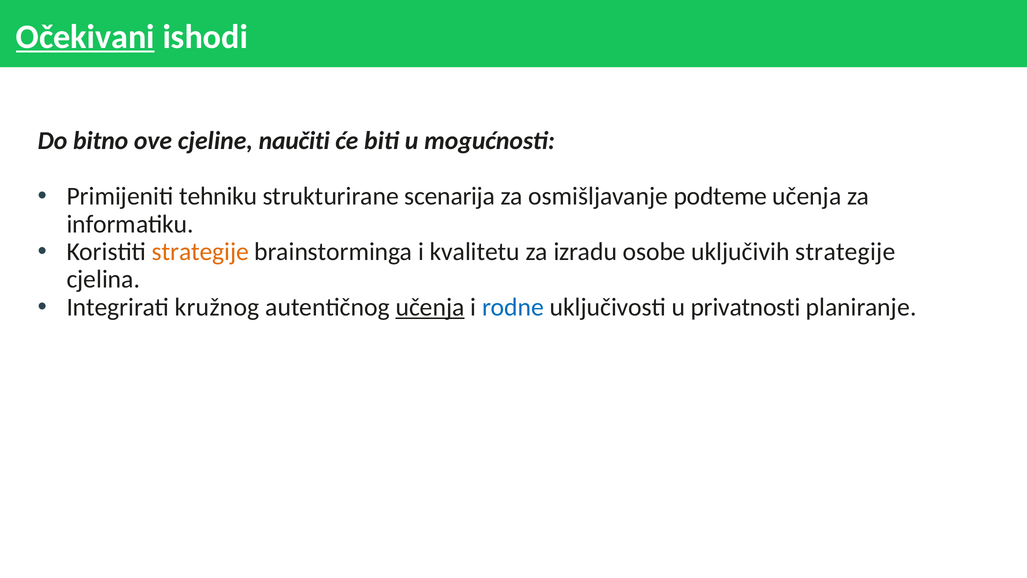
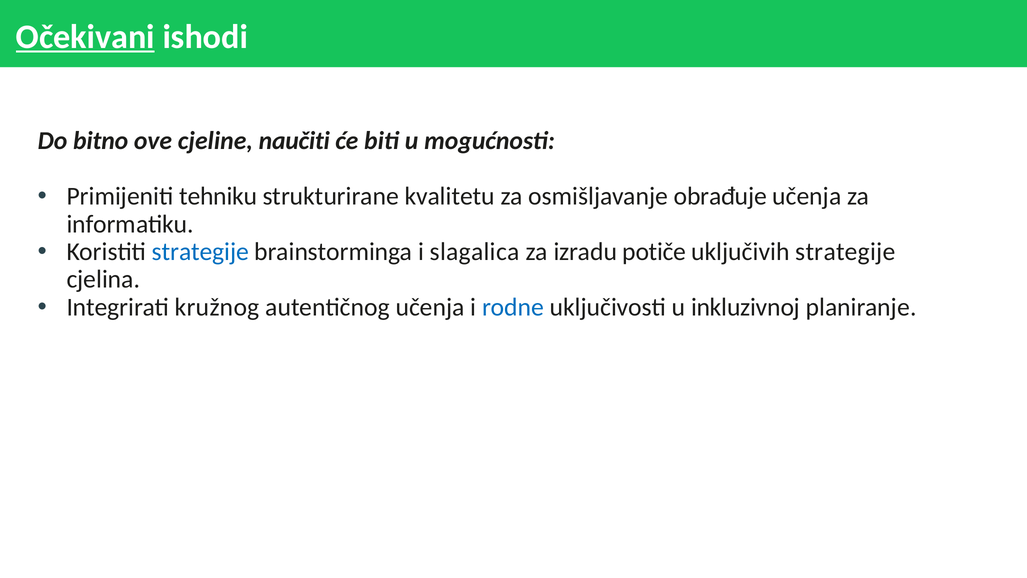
scenarija: scenarija -> kvalitetu (450, 196)
podteme: podteme -> obrađuje (720, 196)
strategije colour: orange -> blue (200, 252)
kvalitetu: kvalitetu -> slagalica (475, 252)
osobe: osobe -> potiče (654, 252)
učenja underline: present -> none (430, 307)
privatnosti: privatnosti -> inkluzivnoj (746, 307)
